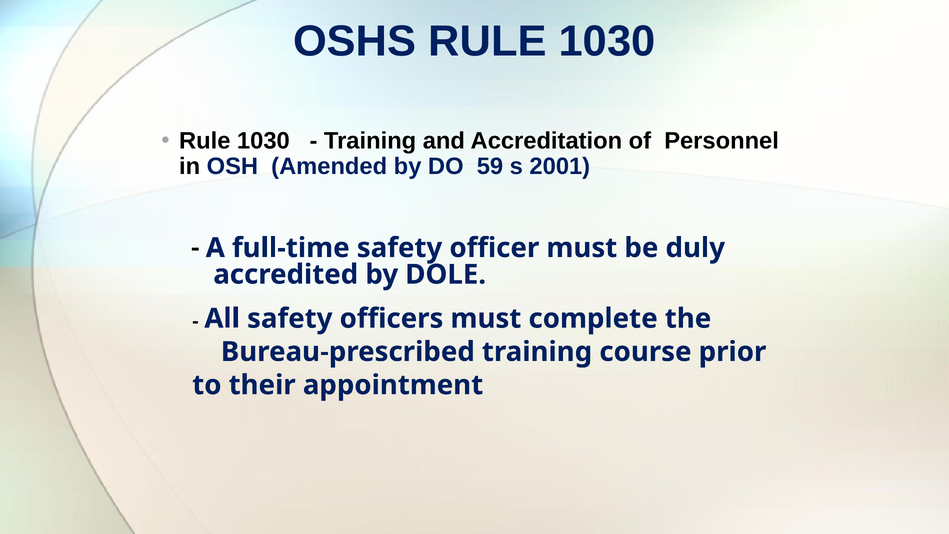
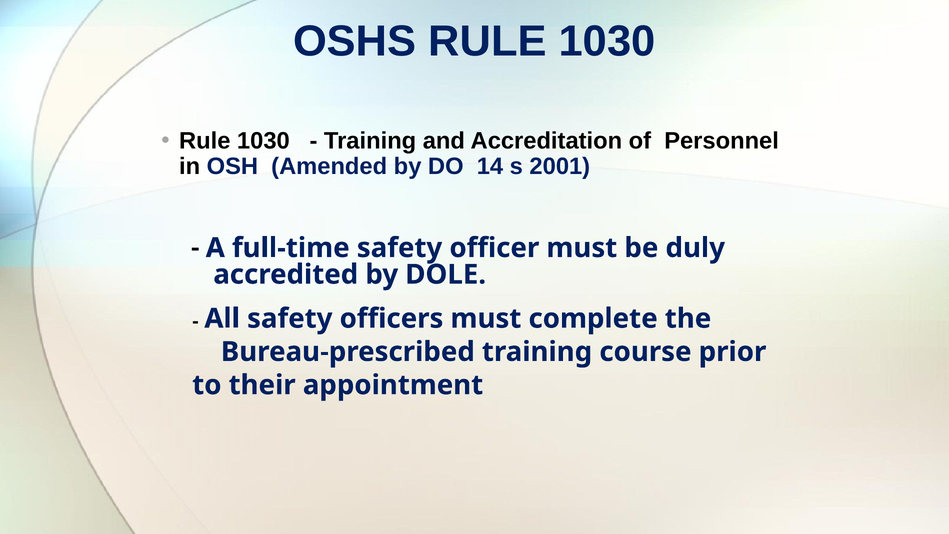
59: 59 -> 14 (490, 166)
